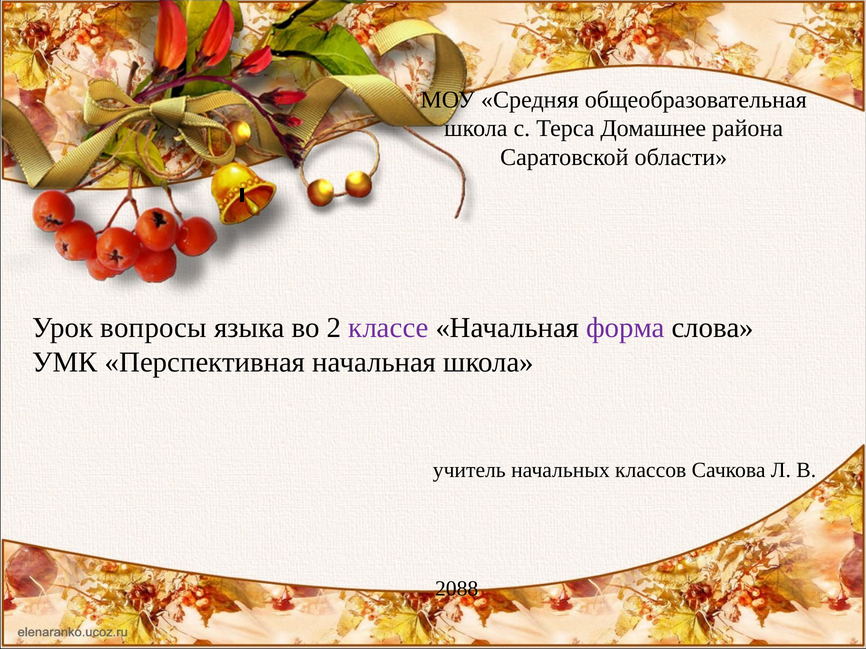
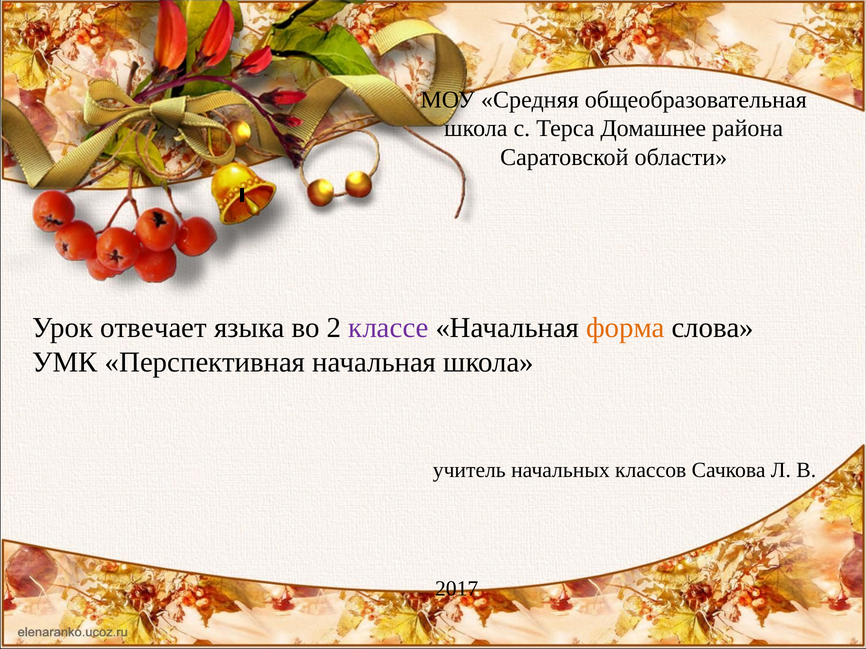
вопросы: вопросы -> отвечает (154, 328)
форма colour: purple -> orange (625, 328)
2088: 2088 -> 2017 (457, 589)
